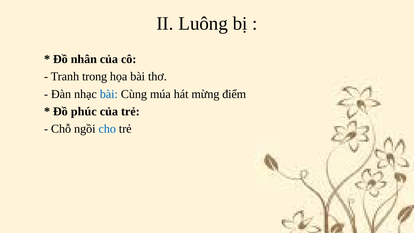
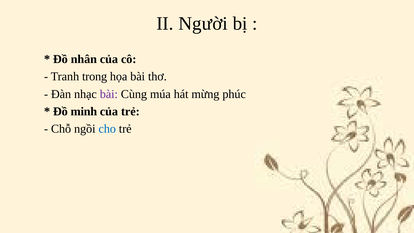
Luông: Luông -> Người (203, 23)
bài colour: blue -> purple (109, 94)
điểm: điểm -> phúc (234, 94)
phúc: phúc -> minh (84, 111)
